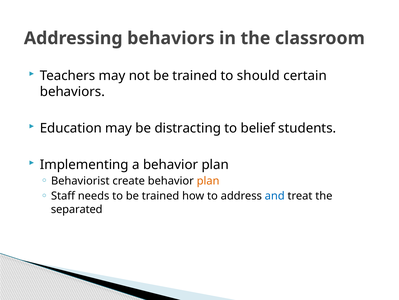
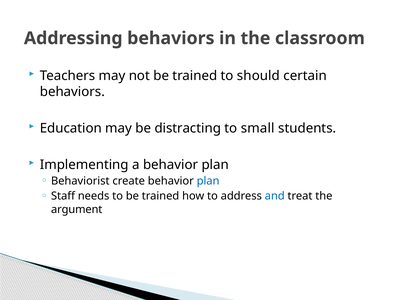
belief: belief -> small (258, 128)
plan colour: orange -> blue (208, 180)
separated: separated -> argument (77, 209)
